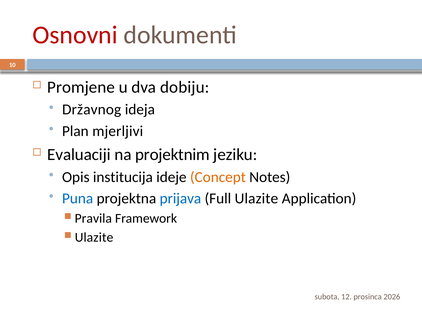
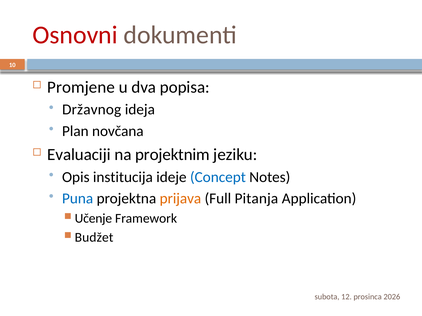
dobiju: dobiju -> popisa (185, 87)
mjerljivi: mjerljivi -> novčana (118, 131)
Concept colour: orange -> blue (218, 177)
prijava colour: blue -> orange (180, 199)
Full Ulazite: Ulazite -> Pitanja (256, 199)
Pravila: Pravila -> Učenje (93, 219)
Ulazite: Ulazite -> Budžet (94, 238)
